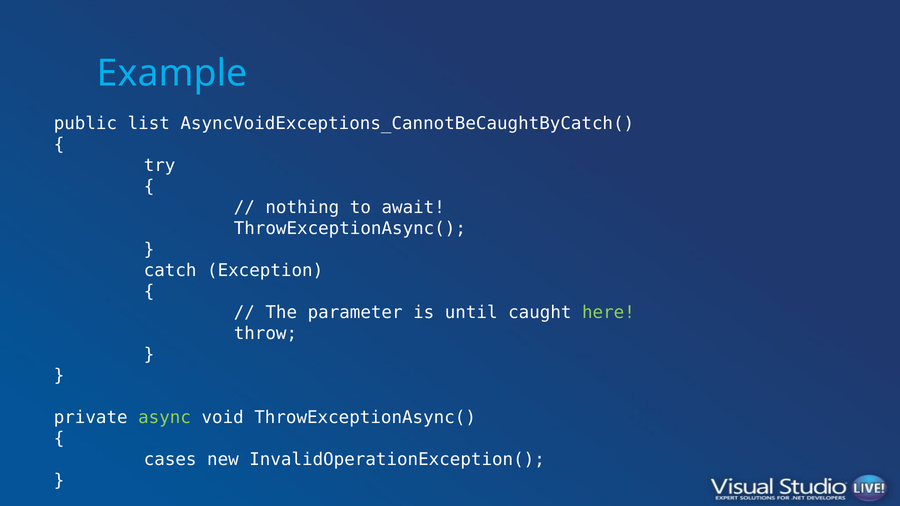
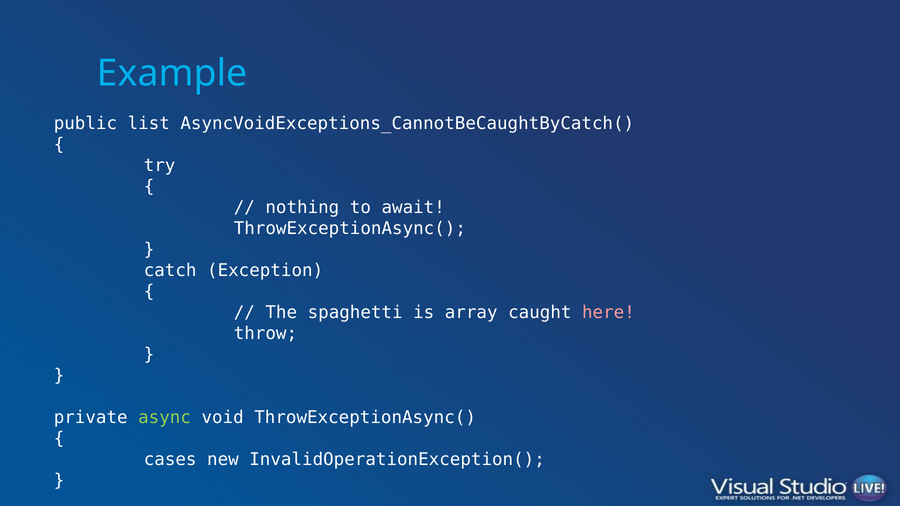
parameter: parameter -> spaghetti (355, 313)
until: until -> array (471, 313)
here colour: light green -> pink (608, 313)
